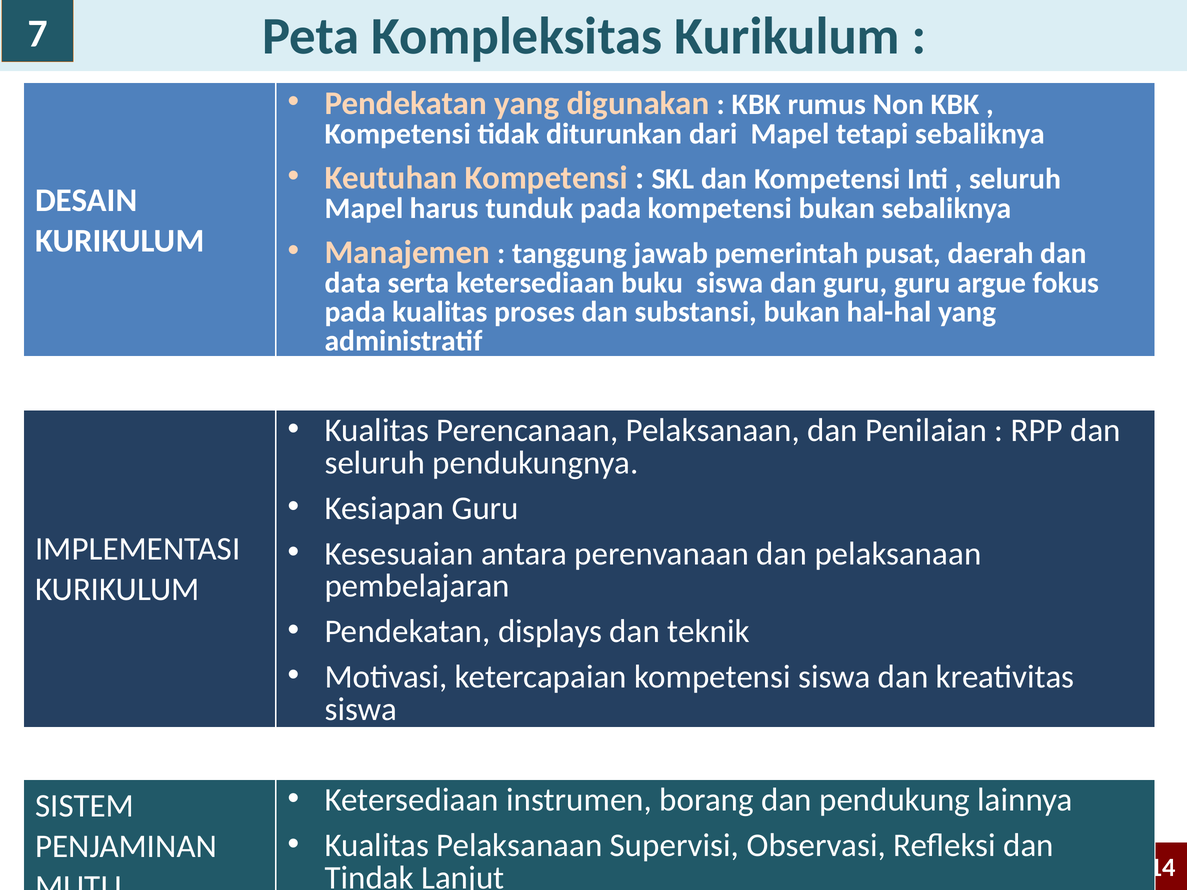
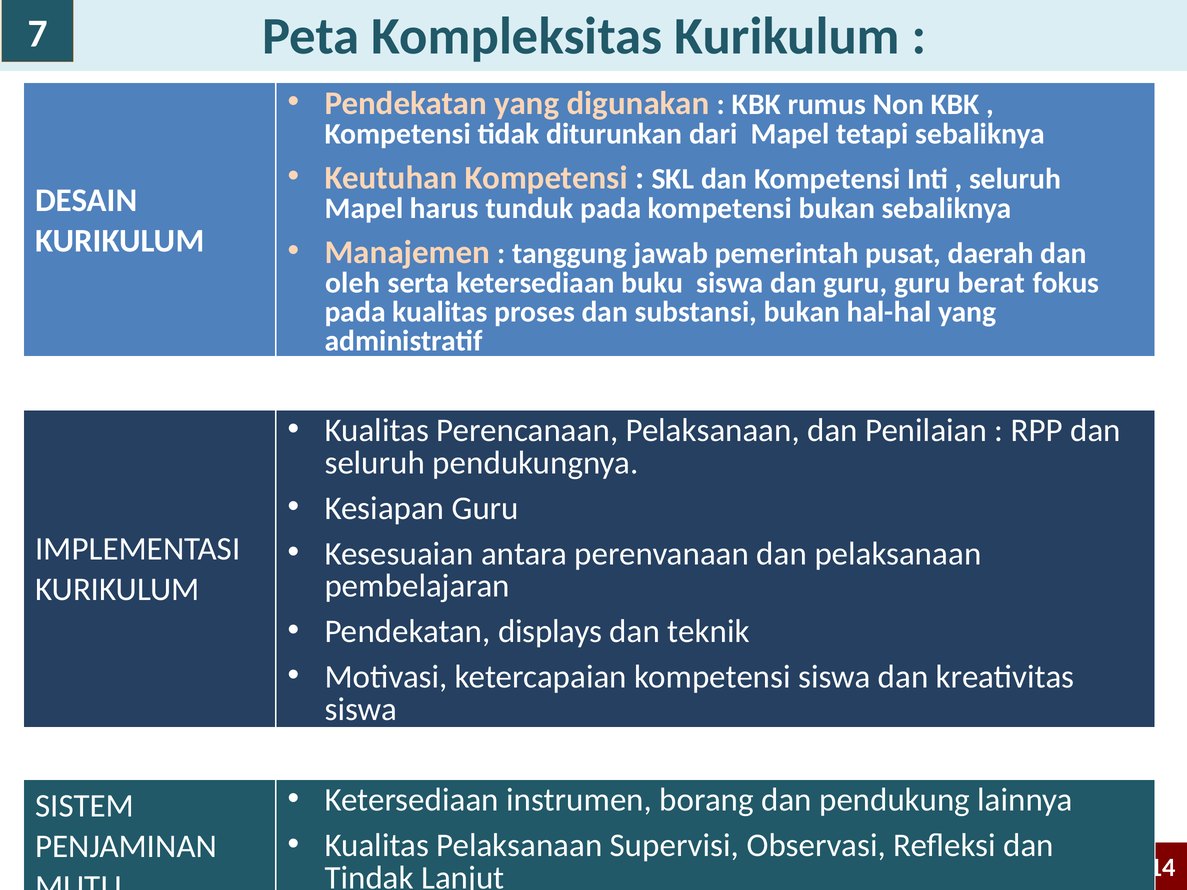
data: data -> oleh (353, 283)
argue: argue -> berat (991, 283)
